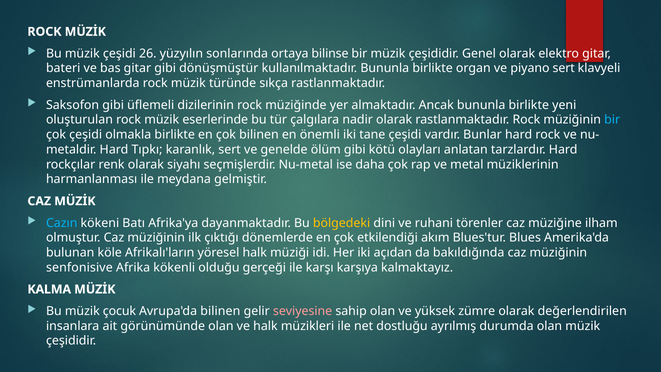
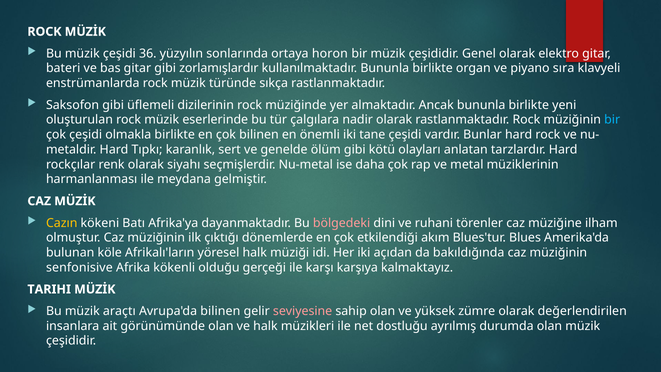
26: 26 -> 36 (148, 53)
bilinse: bilinse -> horon (330, 53)
dönüşmüştür: dönüşmüştür -> zorlamışlardır (219, 68)
piyano sert: sert -> sıra (564, 68)
Cazın colour: light blue -> yellow (62, 223)
bölgedeki colour: yellow -> pink (342, 223)
KALMA: KALMA -> TARIHI (49, 289)
çocuk: çocuk -> araçtı (119, 311)
